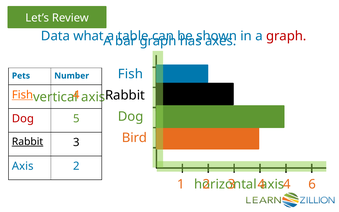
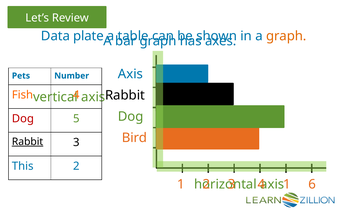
what: what -> plate (88, 36)
graph colour: red -> orange (286, 36)
Fish: Fish -> Axis (130, 74)
Fish underline: present -> none (22, 95)
Axis: Axis -> This (23, 166)
4: 4 -> 1 (287, 184)
